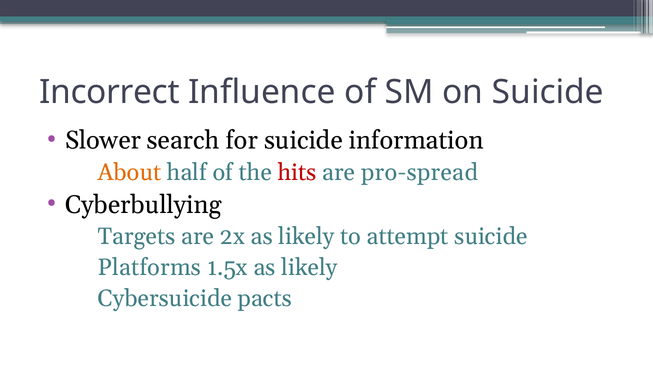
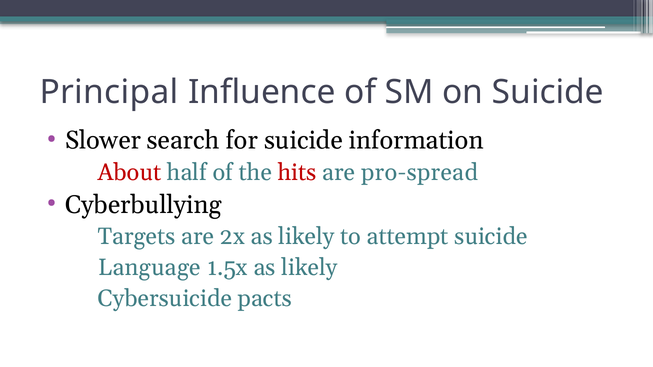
Incorrect: Incorrect -> Principal (109, 92)
About colour: orange -> red (130, 173)
Platforms: Platforms -> Language (149, 268)
